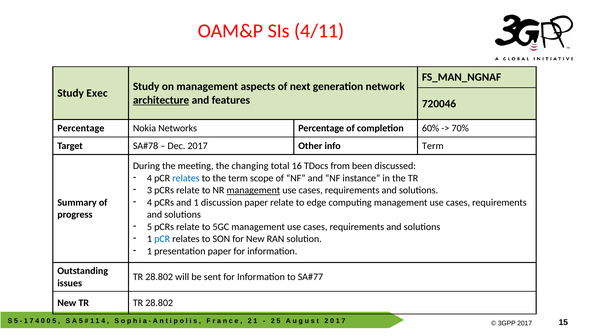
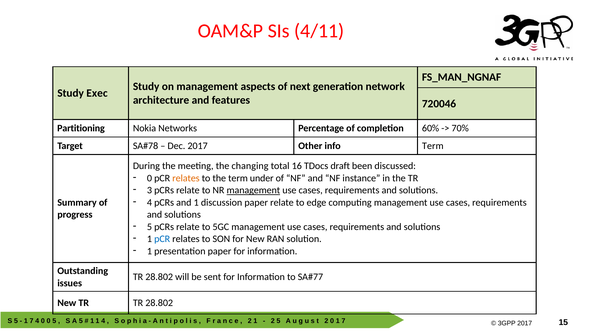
architecture underline: present -> none (161, 100)
Percentage: Percentage -> Partitioning (81, 129)
from: from -> draft (340, 166)
4: 4 -> 0 (149, 178)
relates colour: blue -> orange (186, 178)
scope: scope -> under (262, 178)
